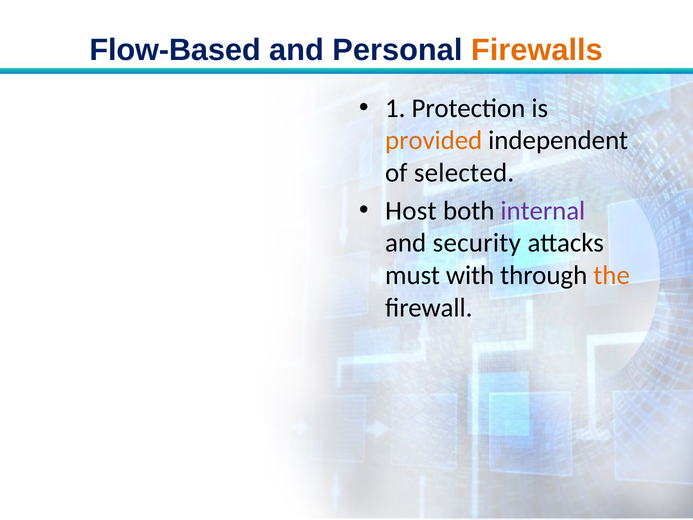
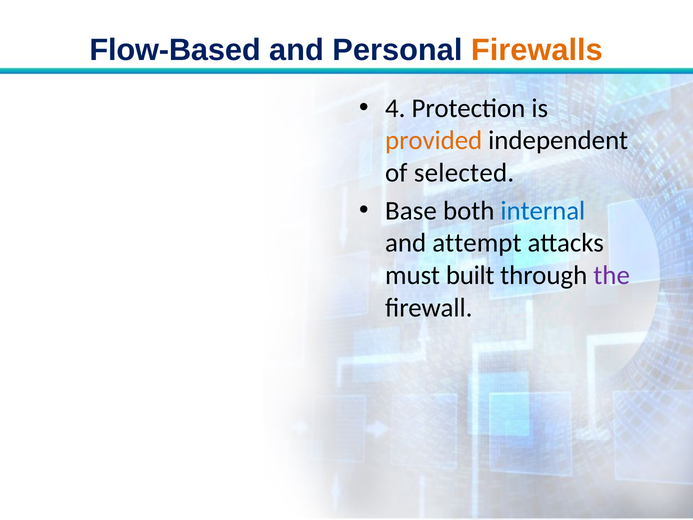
1: 1 -> 4 (395, 108)
Host: Host -> Base (411, 211)
internal colour: purple -> blue (543, 211)
security: security -> attempt (477, 243)
with: with -> built (470, 275)
the colour: orange -> purple (612, 275)
